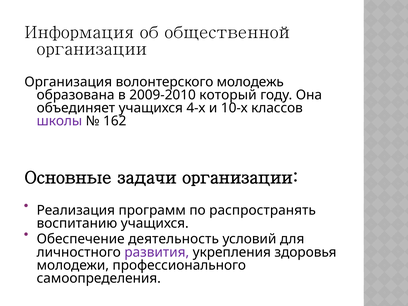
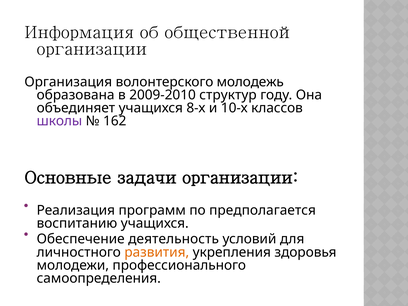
который: который -> структур (228, 95)
4-х: 4-х -> 8-х (196, 108)
распространять: распространять -> предполагается (263, 210)
развития colour: purple -> orange (157, 252)
